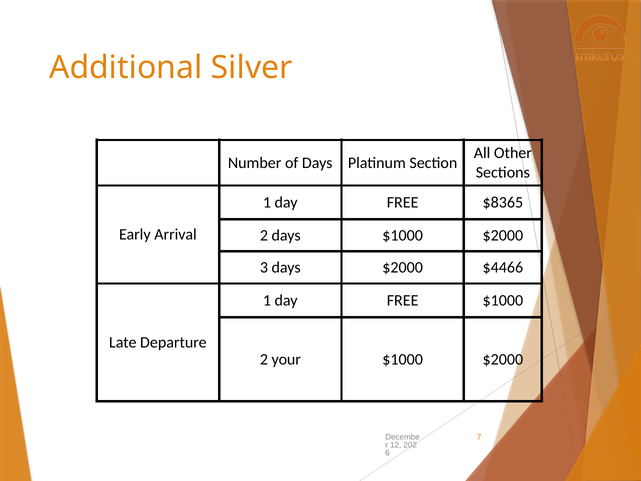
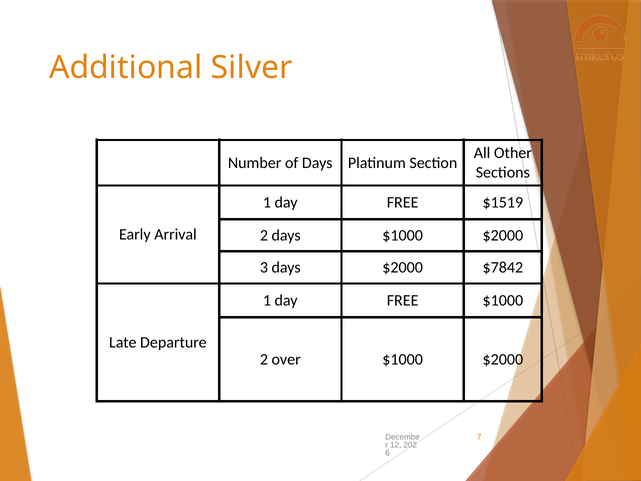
$8365: $8365 -> $1519 (503, 203)
$4466: $4466 -> $7842 (503, 267)
your: your -> over (286, 359)
